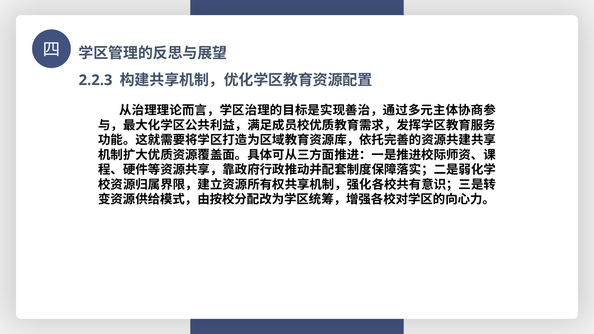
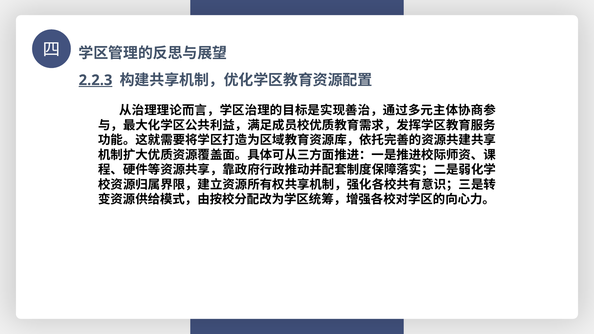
2.2.3 underline: none -> present (96, 80)
